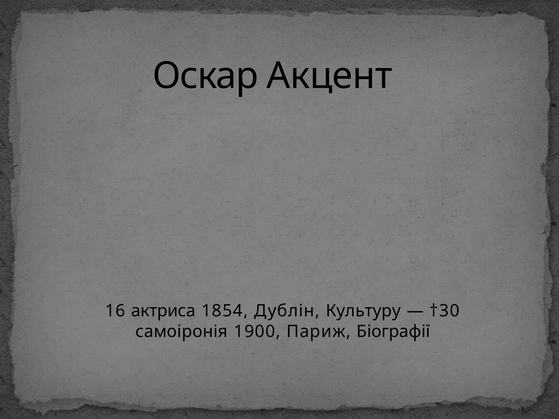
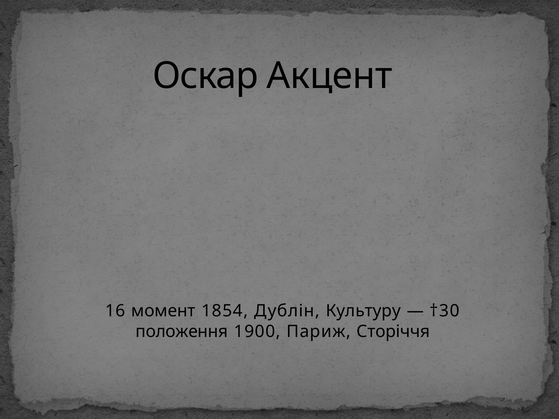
актриса: актриса -> момент (163, 311)
самоіронія: самоіронія -> положення (182, 332)
Біографії: Біографії -> Сторіччя (393, 332)
